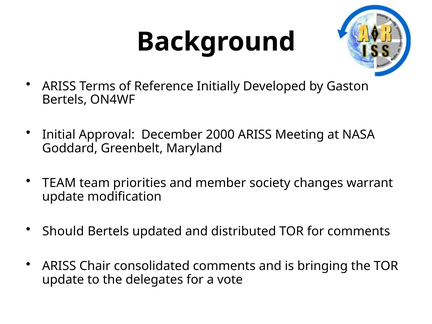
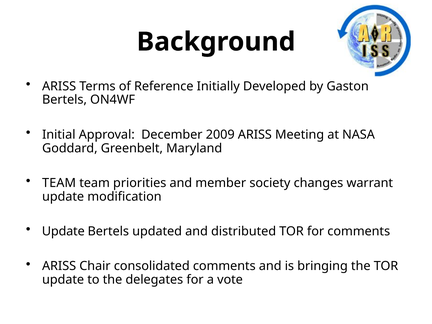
2000: 2000 -> 2009 (220, 135)
Should: Should -> Update (63, 231)
